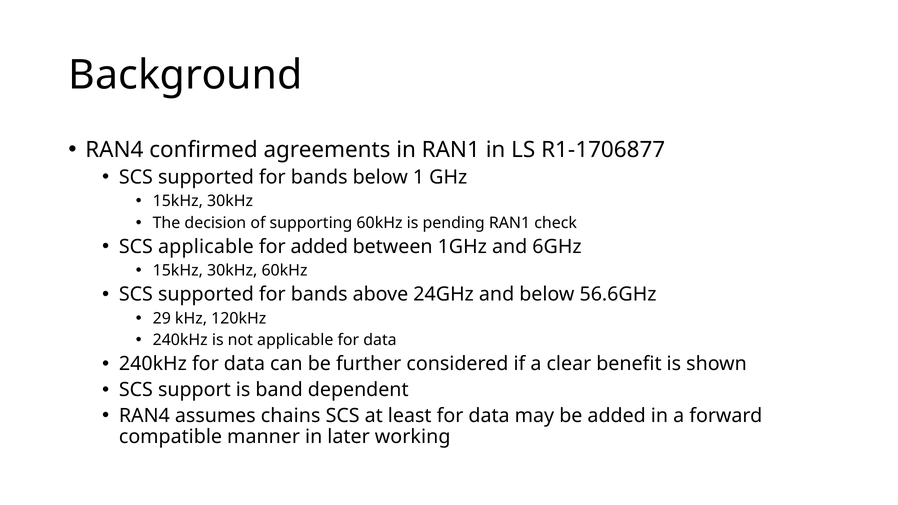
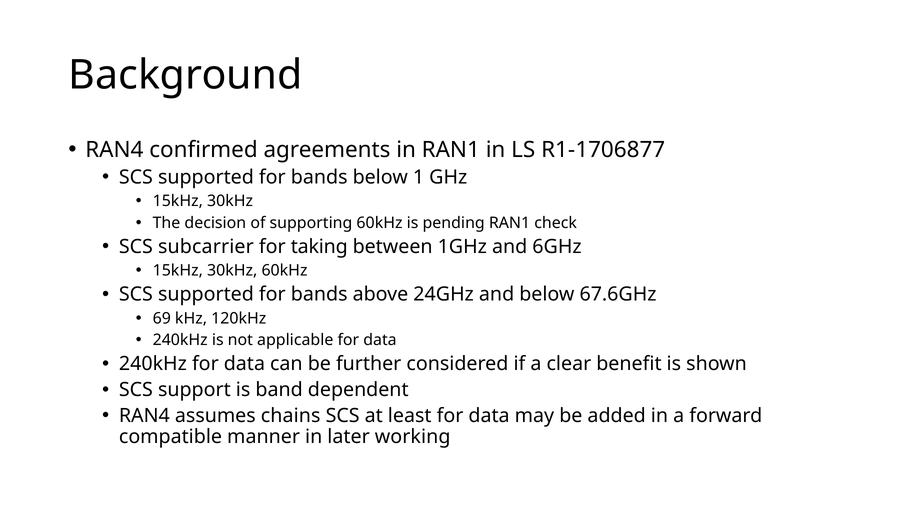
SCS applicable: applicable -> subcarrier (206, 247)
for added: added -> taking (319, 247)
56.6GHz: 56.6GHz -> 67.6GHz (618, 295)
29: 29 -> 69 (162, 318)
